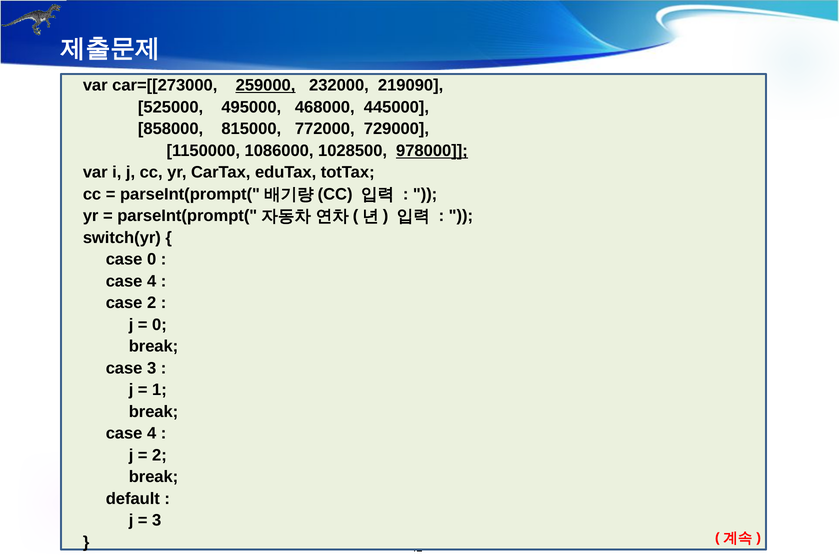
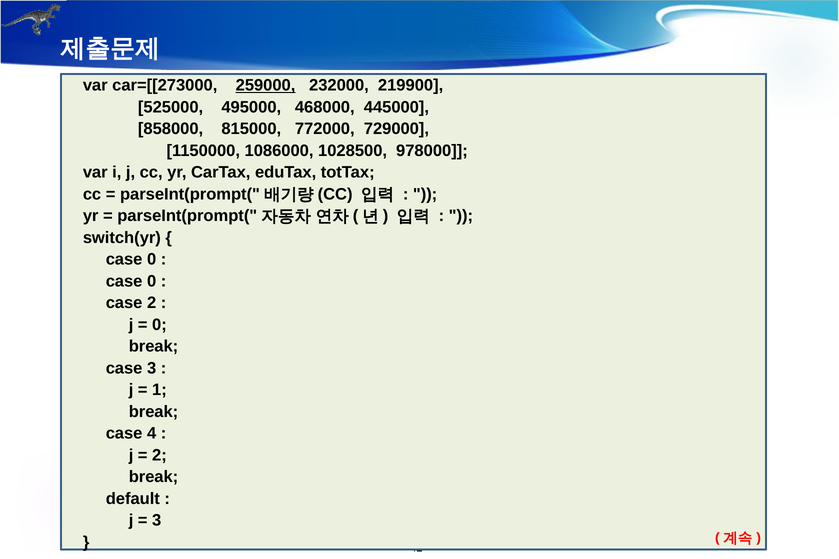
219090: 219090 -> 219900 (411, 86)
978000 underline: present -> none (432, 151)
4: 4 -> 0 (152, 281)
